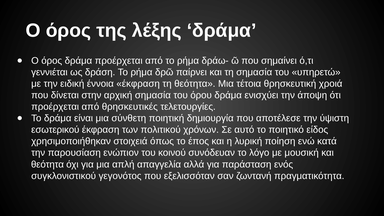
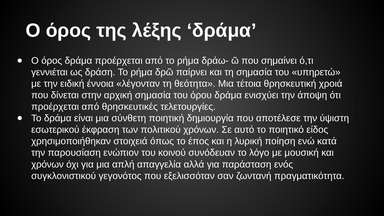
έννοια έκφραση: έκφραση -> λέγονταν (138, 84)
θεότητα: θεότητα -> χρόνων (47, 164)
